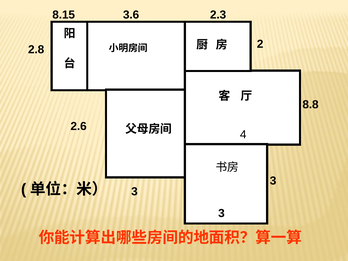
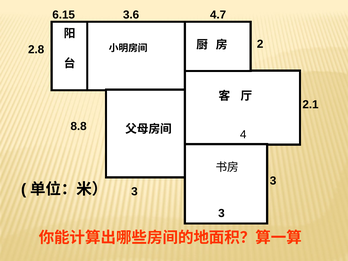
8.15: 8.15 -> 6.15 (64, 15)
2.3: 2.3 -> 4.7 (218, 15)
8.8: 8.8 -> 2.1 (311, 105)
2.6: 2.6 -> 8.8 (79, 126)
